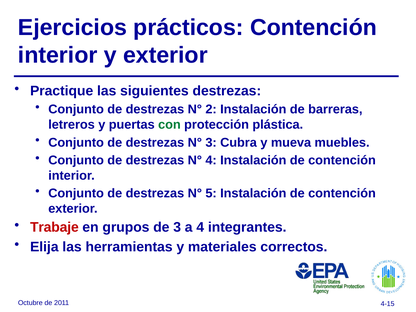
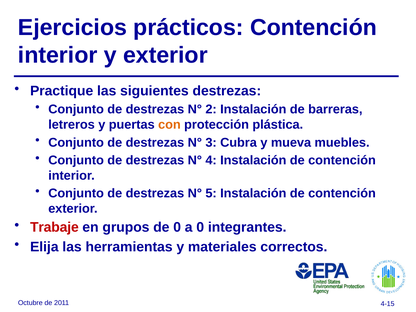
con colour: green -> orange (169, 125)
de 3: 3 -> 0 (177, 227)
a 4: 4 -> 0 (200, 227)
